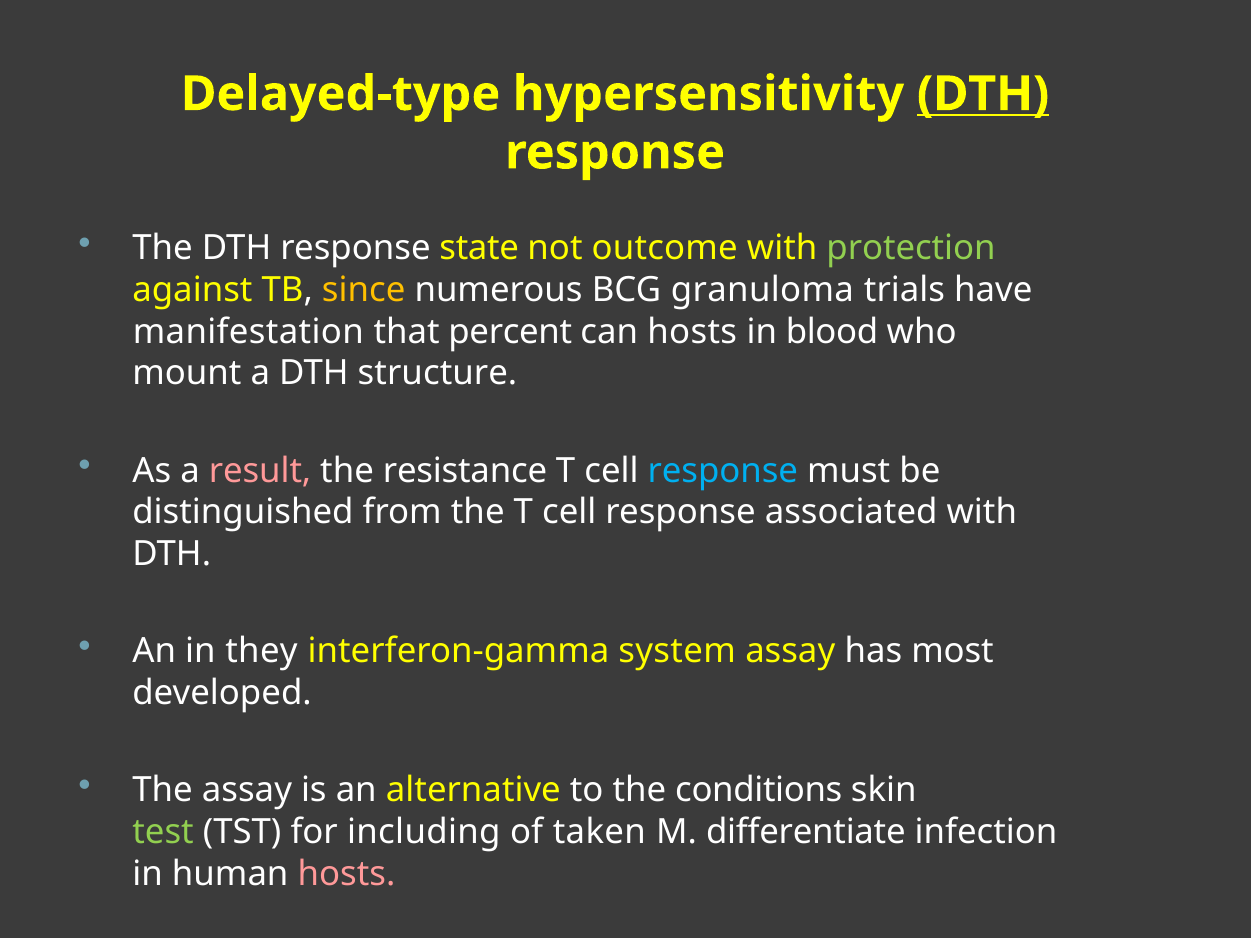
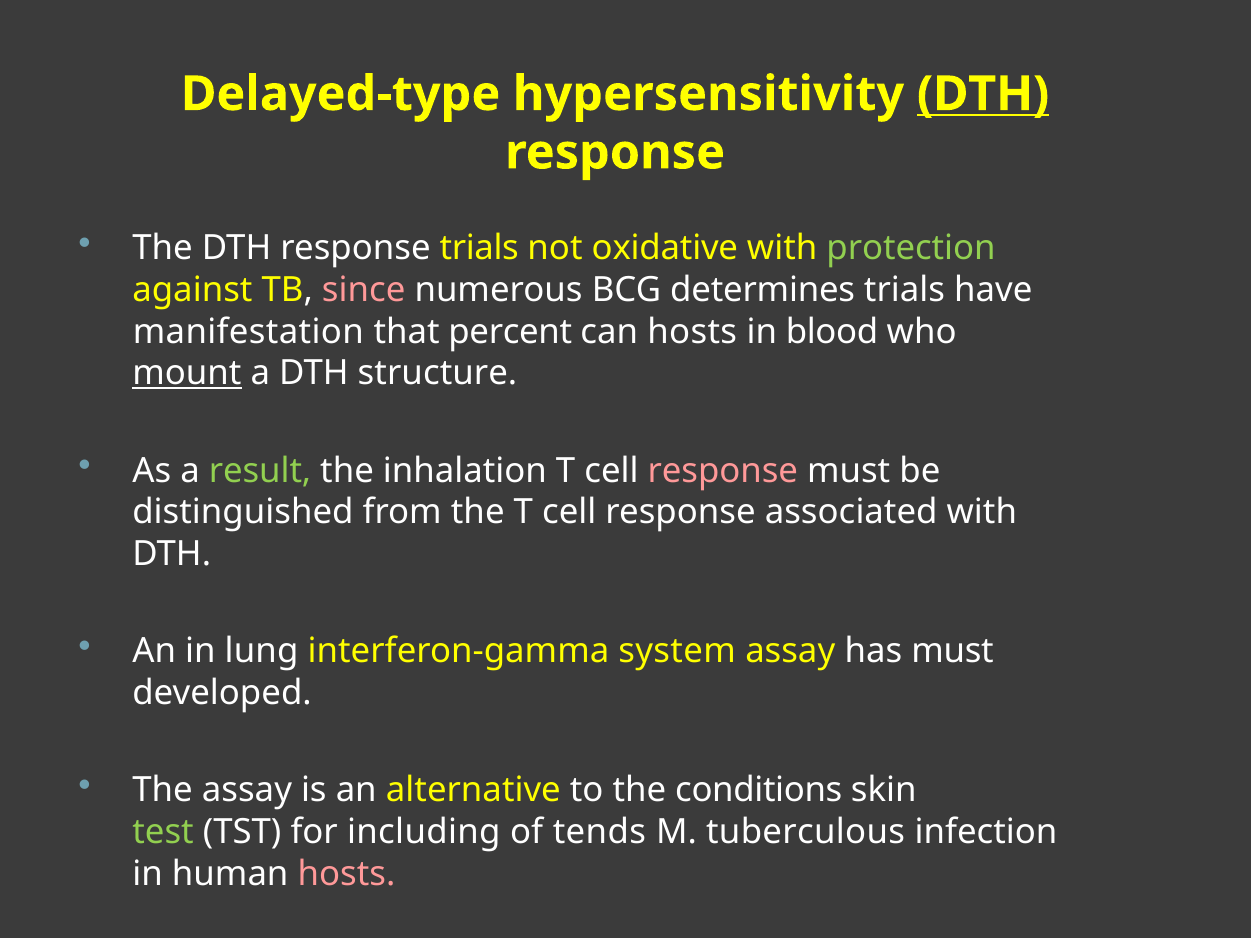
response state: state -> trials (479, 248)
outcome: outcome -> oxidative (665, 248)
since colour: yellow -> pink (364, 290)
granuloma: granuloma -> determines (763, 290)
mount underline: none -> present (187, 374)
result colour: pink -> light green (260, 471)
resistance: resistance -> inhalation (465, 471)
response colour: light blue -> pink (723, 471)
they: they -> lung (262, 652)
has most: most -> must (953, 652)
taken: taken -> tends (599, 832)
differentiate: differentiate -> tuberculous (806, 832)
